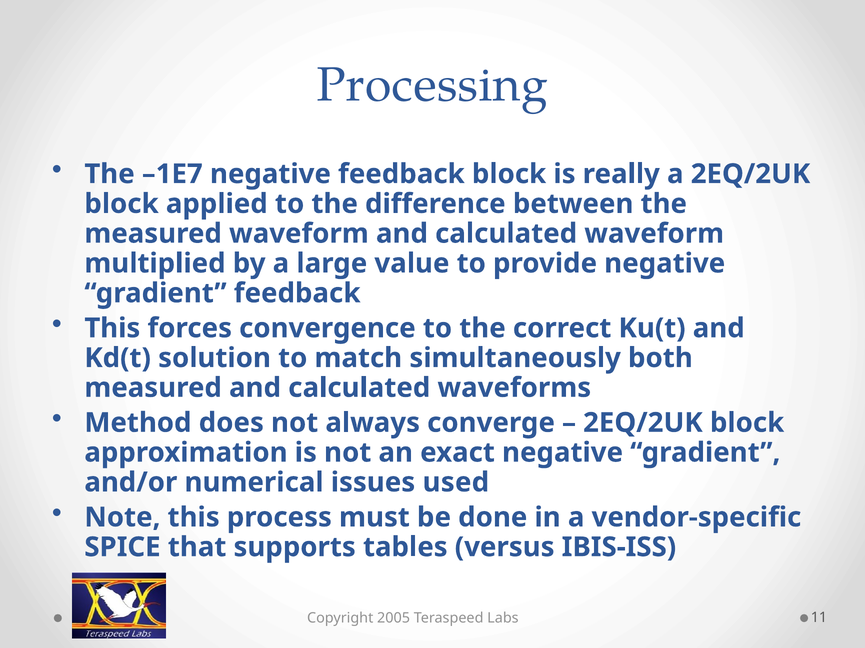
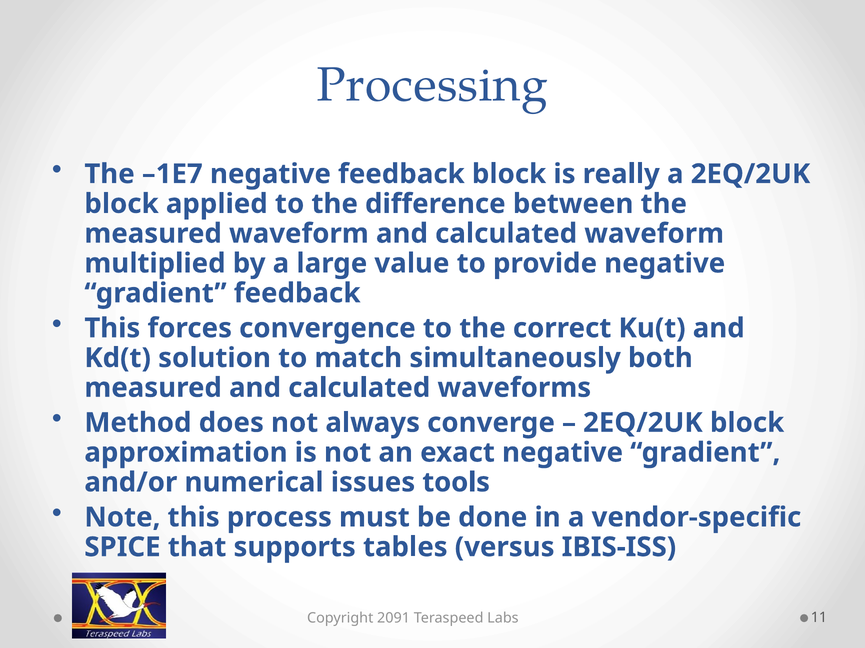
used: used -> tools (456, 483)
2005: 2005 -> 2091 (394, 619)
